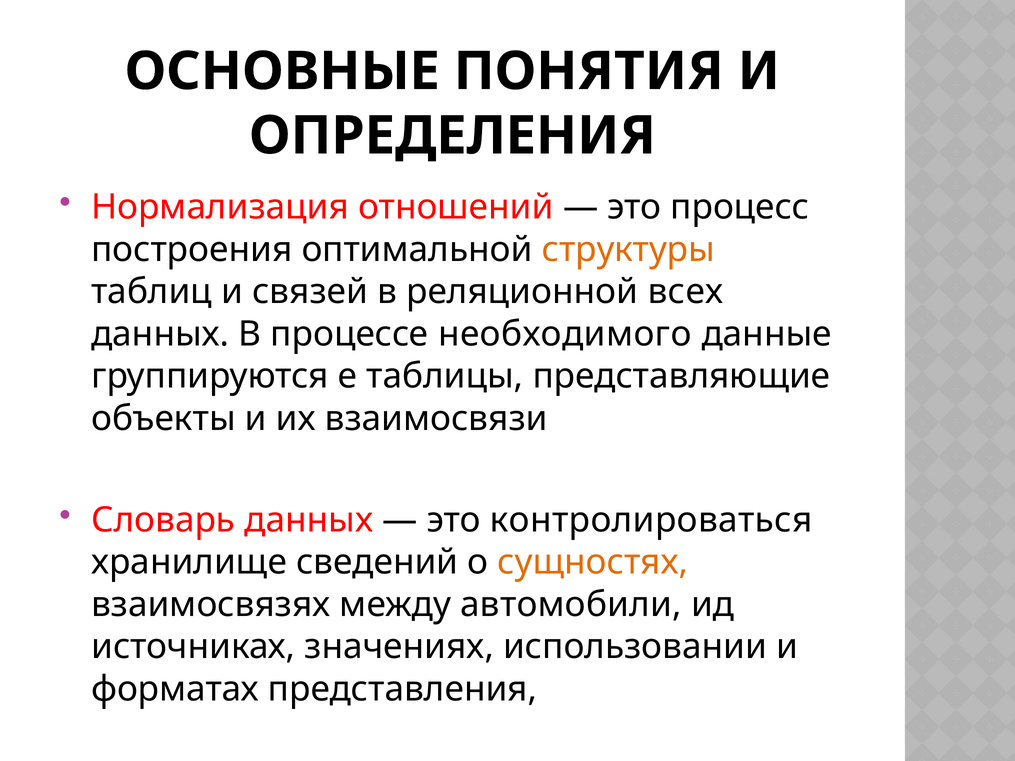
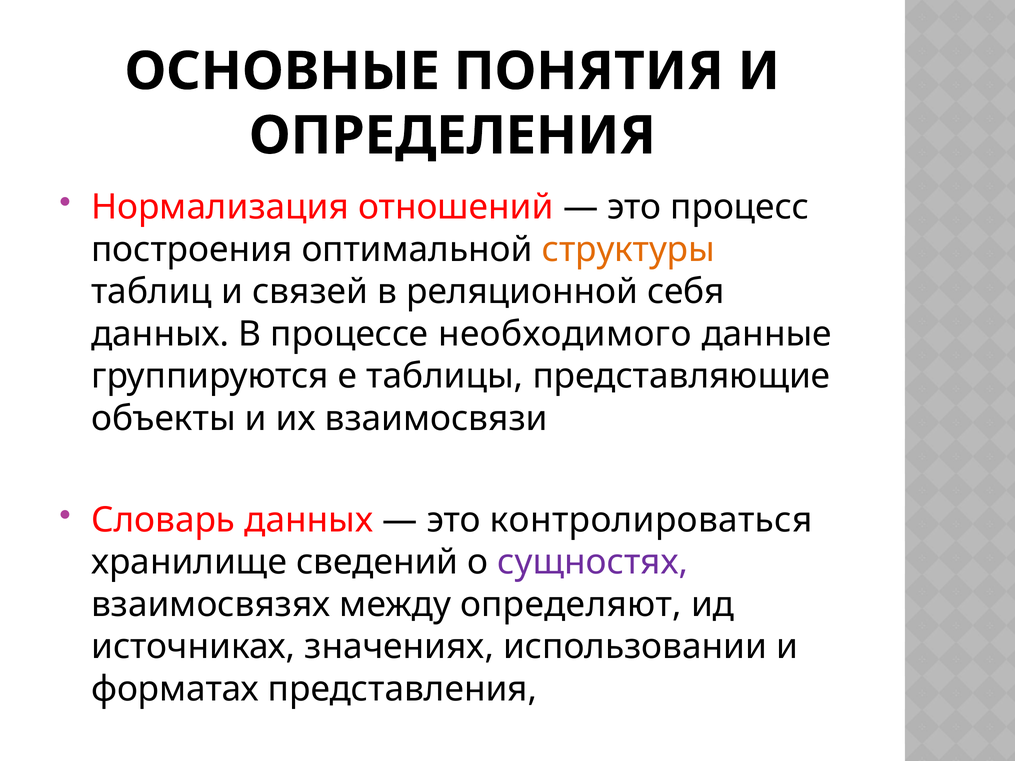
всех: всех -> себя (686, 292)
сущностях colour: orange -> purple (593, 562)
автомобили: автомобили -> определяют (571, 605)
